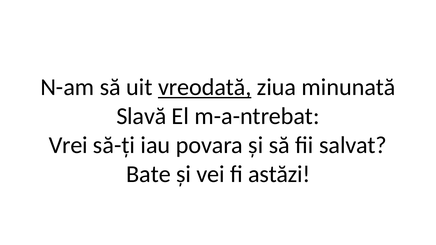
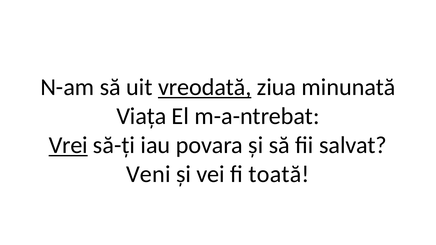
Slavă: Slavă -> Viața (141, 116)
Vrei underline: none -> present (68, 145)
Bate: Bate -> Veni (148, 174)
astăzi: astăzi -> toată (279, 174)
